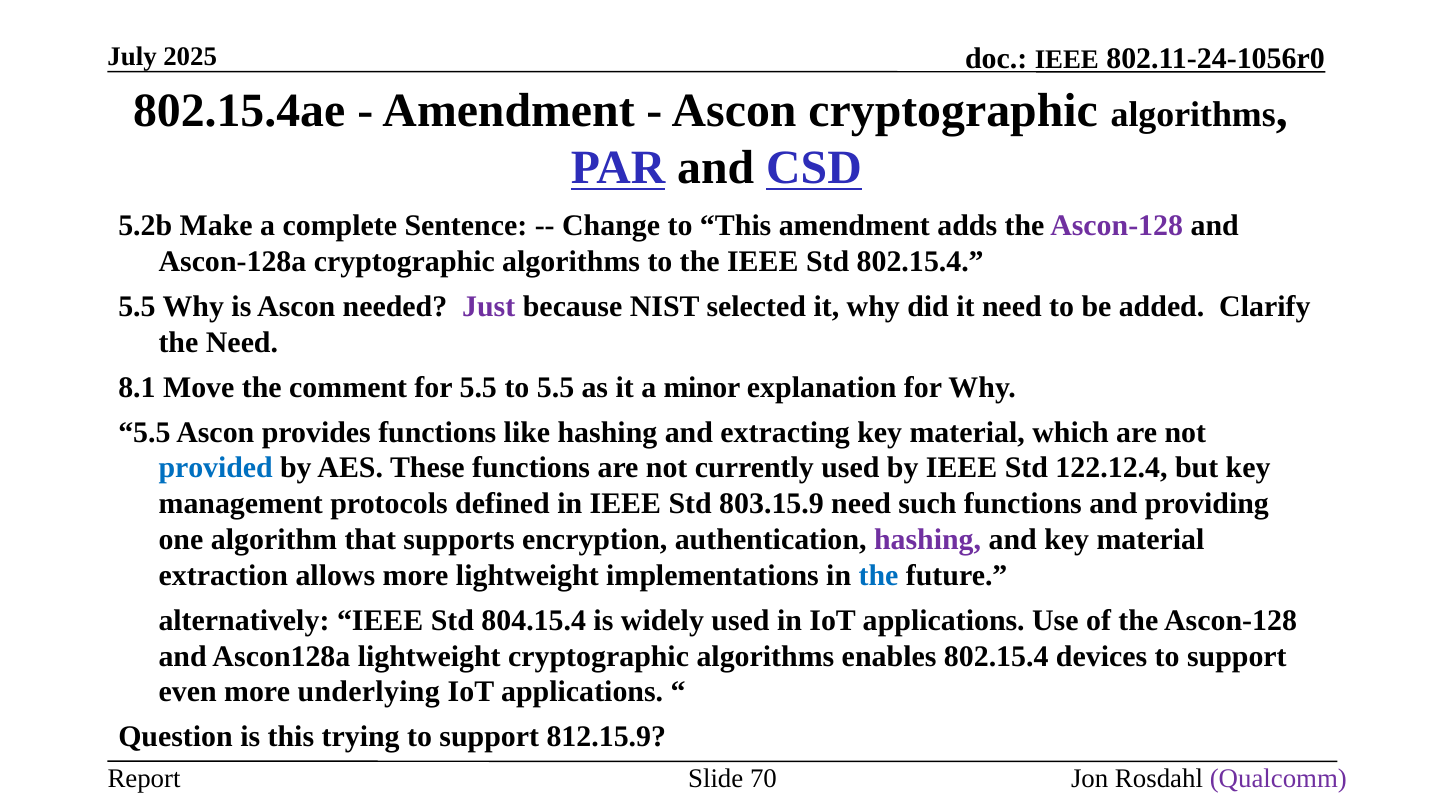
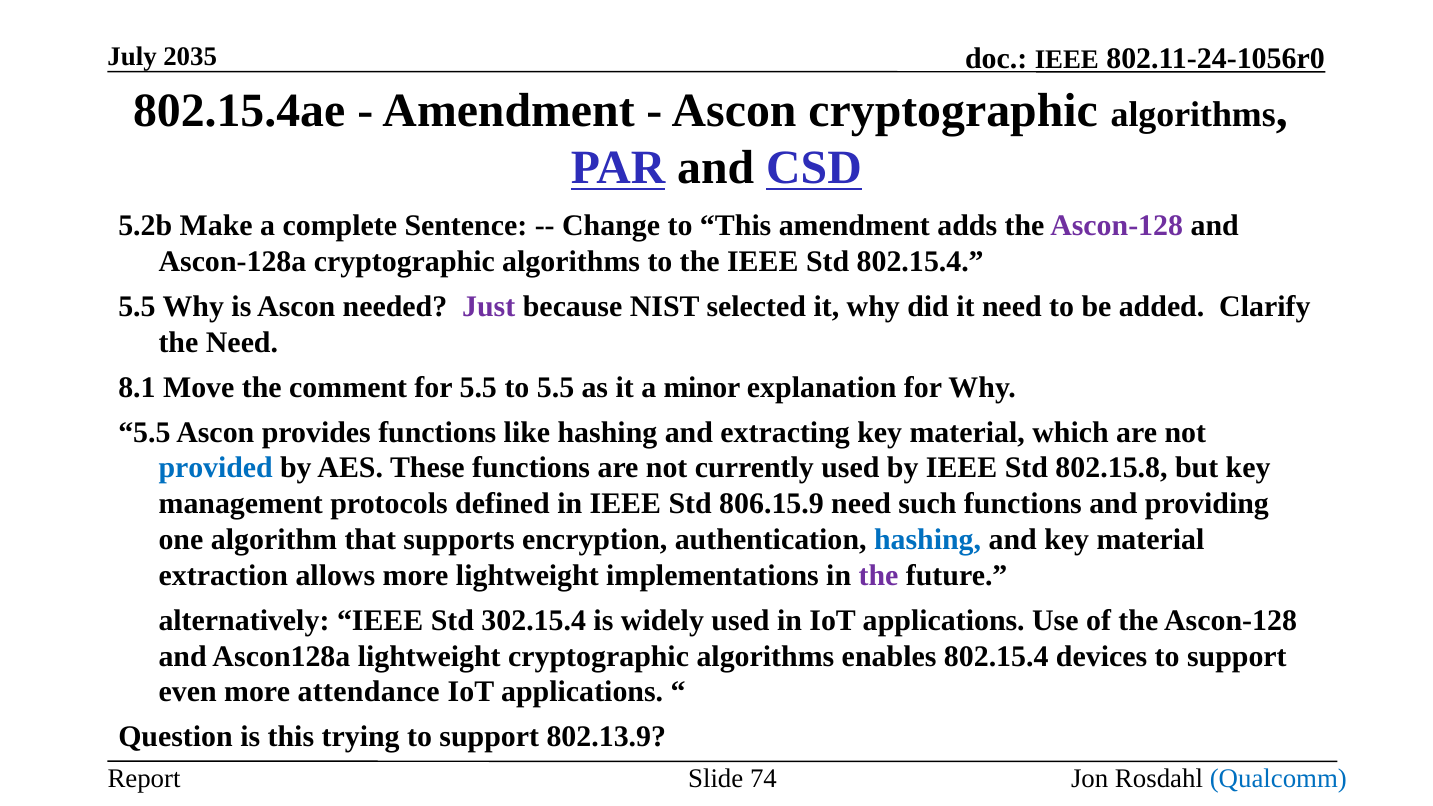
2025: 2025 -> 2035 (190, 57)
122.12.4: 122.12.4 -> 802.15.8 (1112, 468)
803.15.9: 803.15.9 -> 806.15.9 (772, 504)
hashing colour: purple -> blue (928, 540)
the colour: blue -> purple (878, 576)
804.15.4: 804.15.4 -> 302.15.4 (534, 620)
underlying: underlying -> attendance (369, 692)
812.15.9: 812.15.9 -> 802.13.9 (606, 737)
70: 70 -> 74 (763, 779)
Qualcomm colour: purple -> blue (1278, 779)
